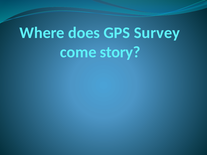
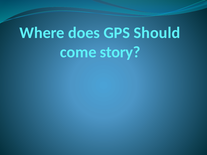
Survey: Survey -> Should (157, 33)
